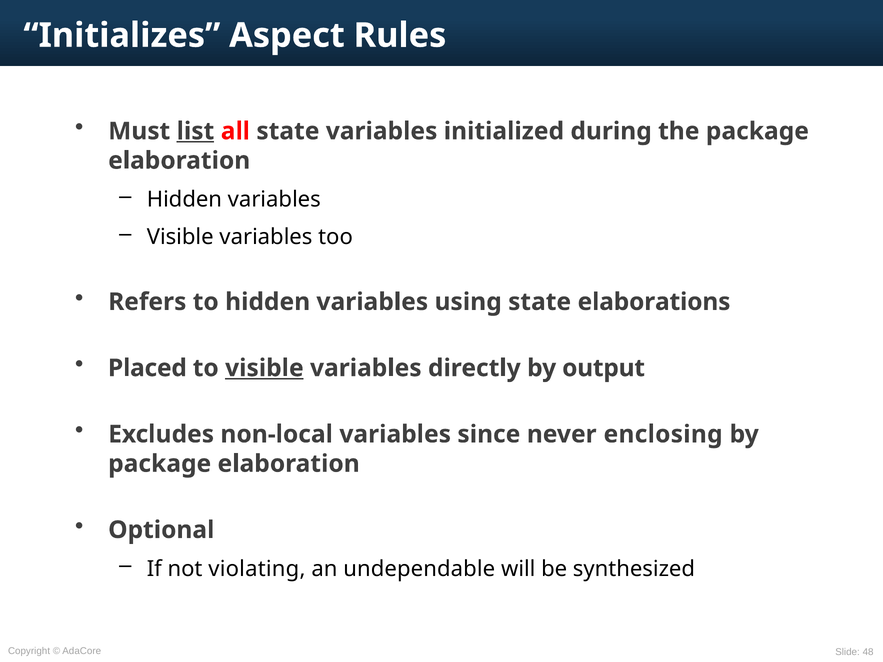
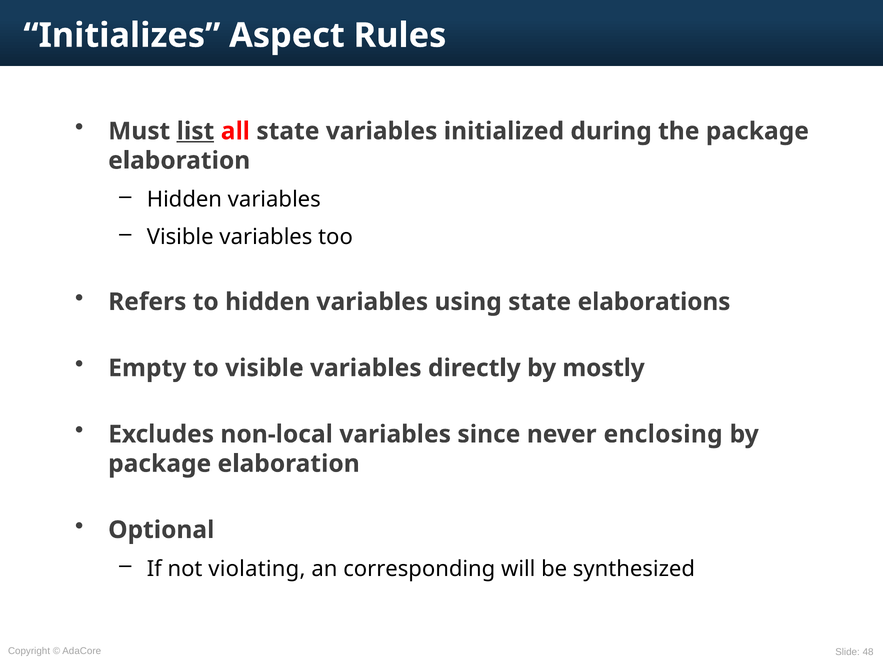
Placed: Placed -> Empty (147, 368)
visible underline: present -> none (264, 368)
output: output -> mostly (604, 368)
undependable: undependable -> corresponding (419, 569)
